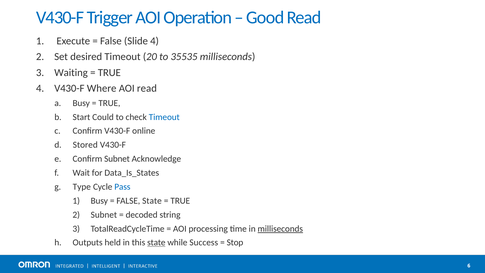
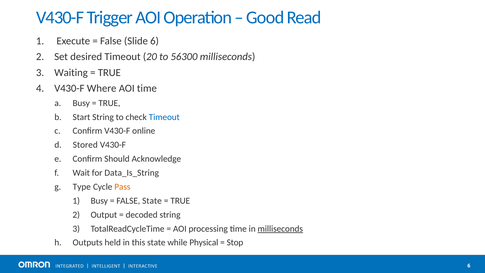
Slide 4: 4 -> 6 (155, 41)
35535: 35535 -> 56300 (184, 57)
AOI read: read -> time (147, 88)
Start Could: Could -> String (103, 117)
Confirm Subnet: Subnet -> Should (117, 159)
Data_Is_States: Data_Is_States -> Data_Is_String (132, 173)
Pass colour: blue -> orange (122, 187)
Subnet: Subnet -> Output (104, 215)
state underline: present -> none (156, 242)
Success: Success -> Physical (204, 242)
